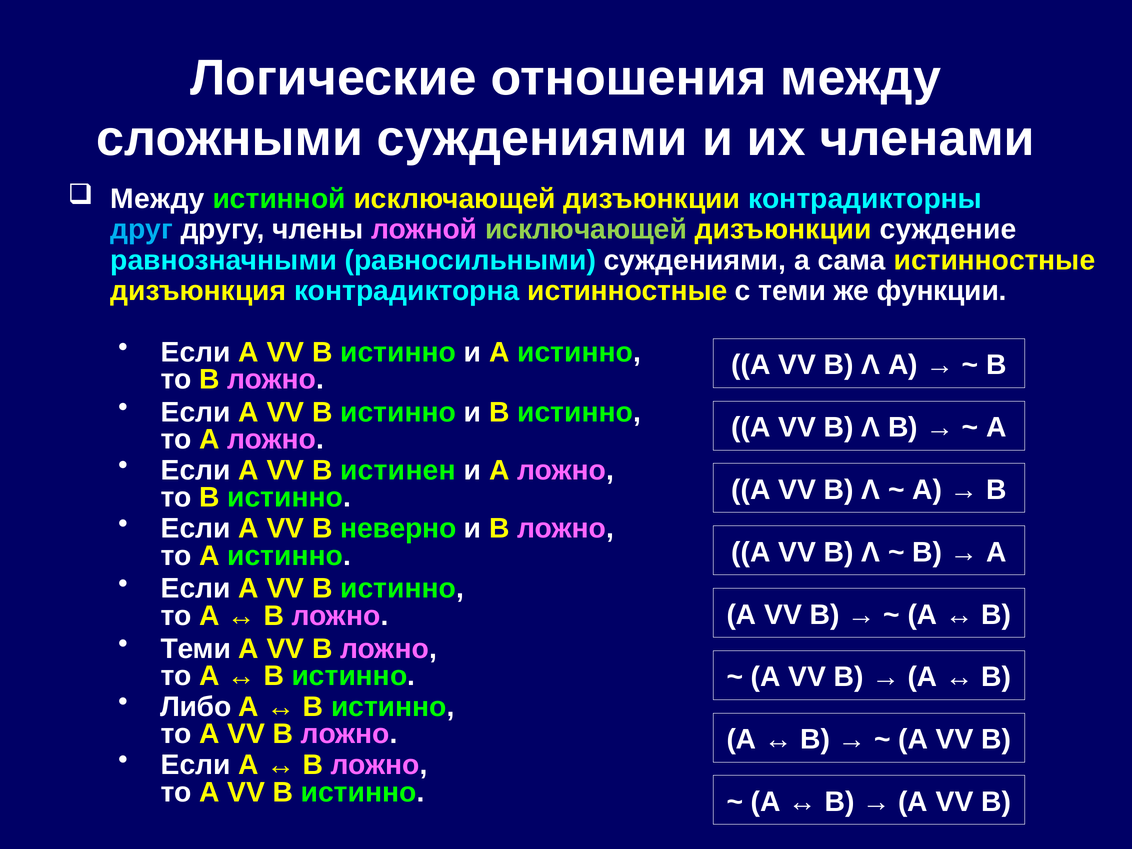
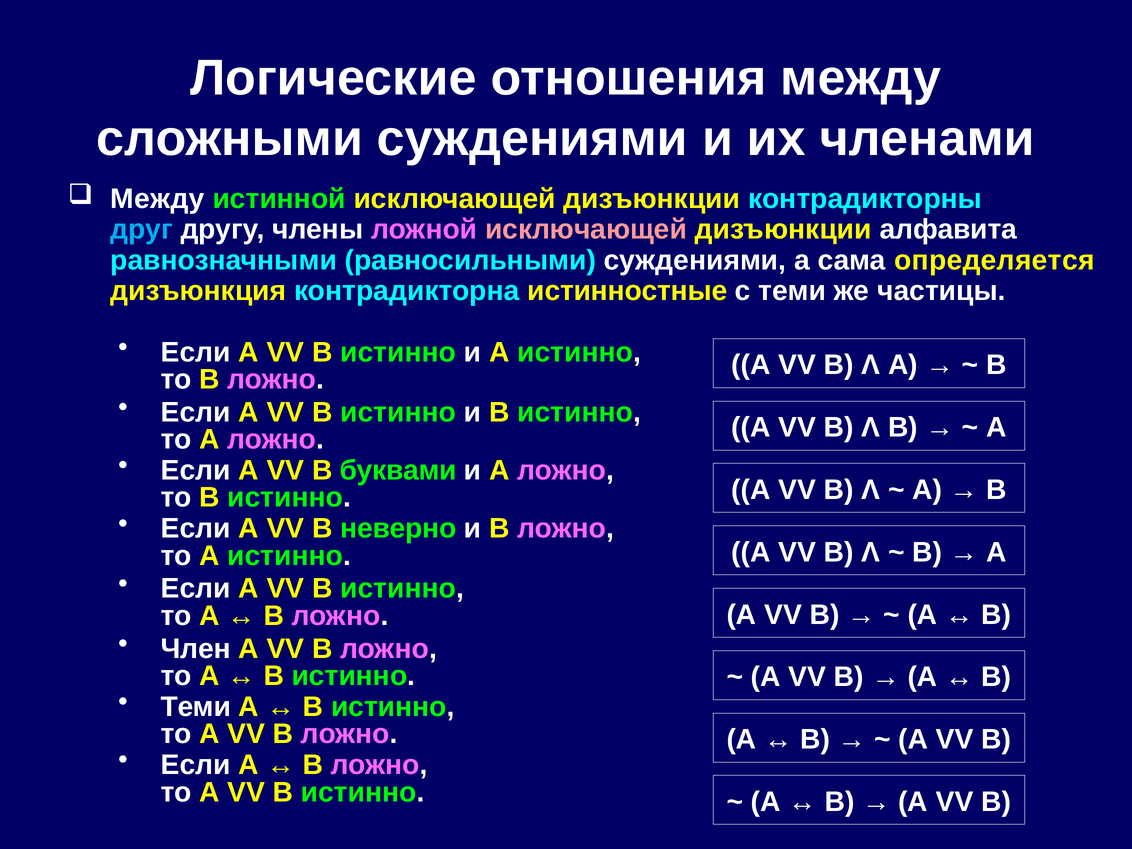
исключающей colour: light green -> pink (586, 230)
суждение: суждение -> алфавита (948, 230)
сама истинностные: истинностные -> определяется (994, 260)
функции: функции -> частицы (941, 291)
истинен: истинен -> буквами (398, 470)
Теми: Теми -> Член (196, 649)
Либо: Либо -> Теми (196, 707)
